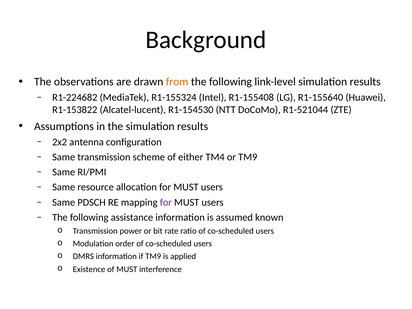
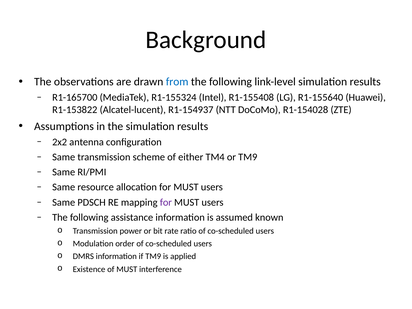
from colour: orange -> blue (177, 82)
R1-224682: R1-224682 -> R1-165700 (75, 98)
R1-154530: R1-154530 -> R1-154937 (191, 110)
R1-521044: R1-521044 -> R1-154028 (306, 110)
